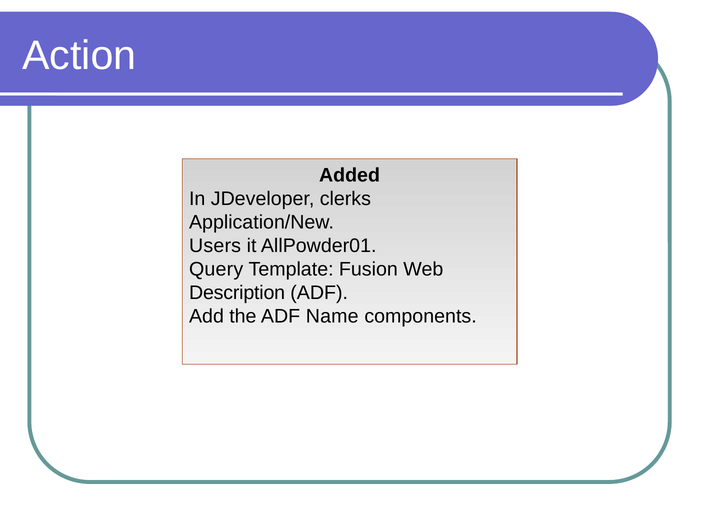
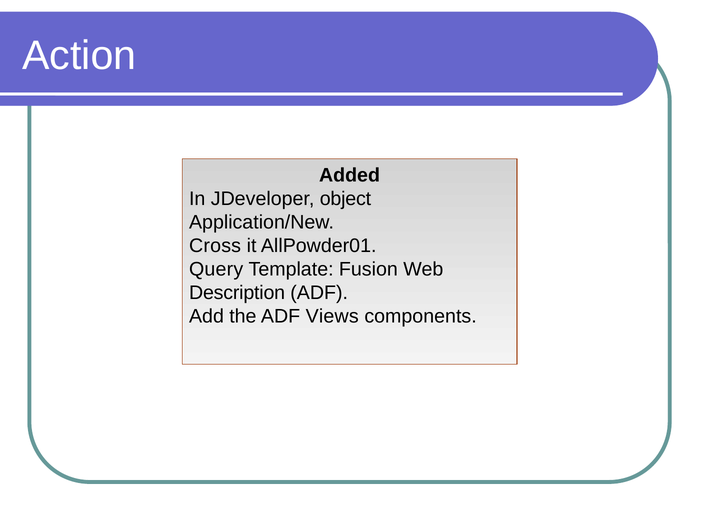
clerks: clerks -> object (345, 199)
Users: Users -> Cross (215, 246)
Name: Name -> Views (332, 316)
